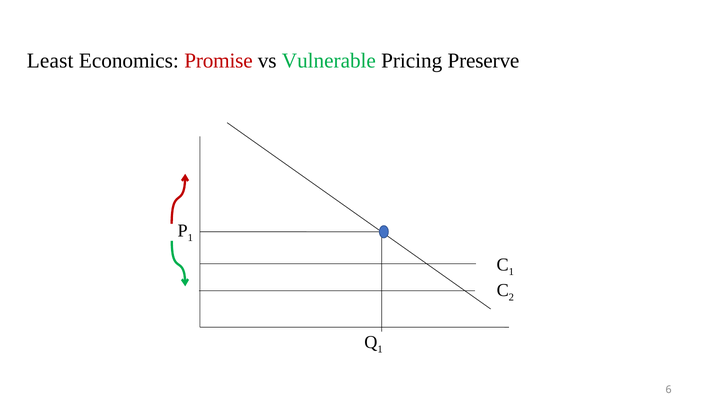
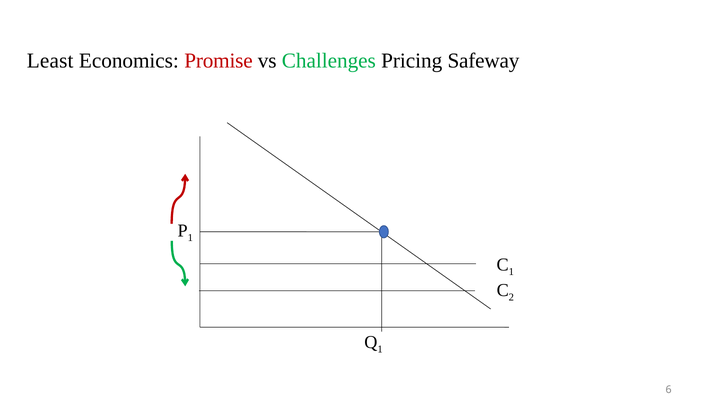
Vulnerable: Vulnerable -> Challenges (329, 60)
Preserve: Preserve -> Safeway (483, 60)
